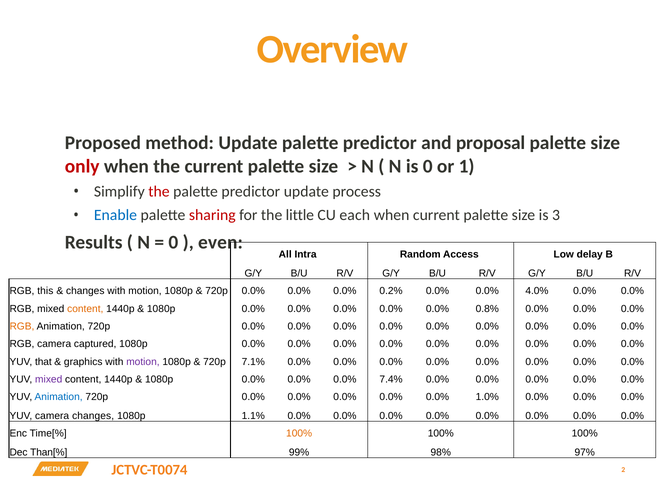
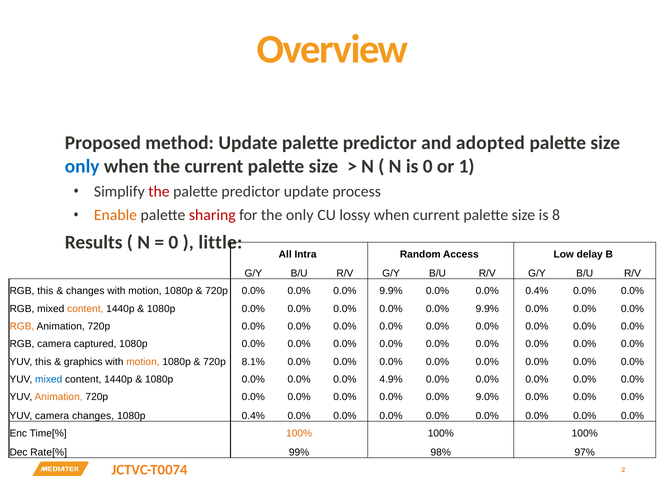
proposal: proposal -> adopted (490, 143)
only colour: red -> blue (82, 166)
Enable colour: blue -> orange (115, 215)
the little: little -> only (300, 215)
each: each -> lossy (355, 215)
3: 3 -> 8 (556, 215)
even: even -> little (220, 243)
0.2%: 0.2% -> 9.9% (391, 291)
0.0% 4.0%: 4.0% -> 0.4% (537, 291)
0.8%: 0.8% -> 9.9% (487, 309)
YUV that: that -> this (43, 362)
motion colour: purple -> orange (143, 362)
7.1%: 7.1% -> 8.1% (253, 362)
mixed colour: purple -> blue (49, 380)
7.4%: 7.4% -> 4.9% (391, 380)
Animation colour: blue -> orange (59, 398)
1.0%: 1.0% -> 9.0% (487, 398)
1080p 1.1%: 1.1% -> 0.4% (253, 416)
Than[%: Than[% -> Rate[% (49, 453)
